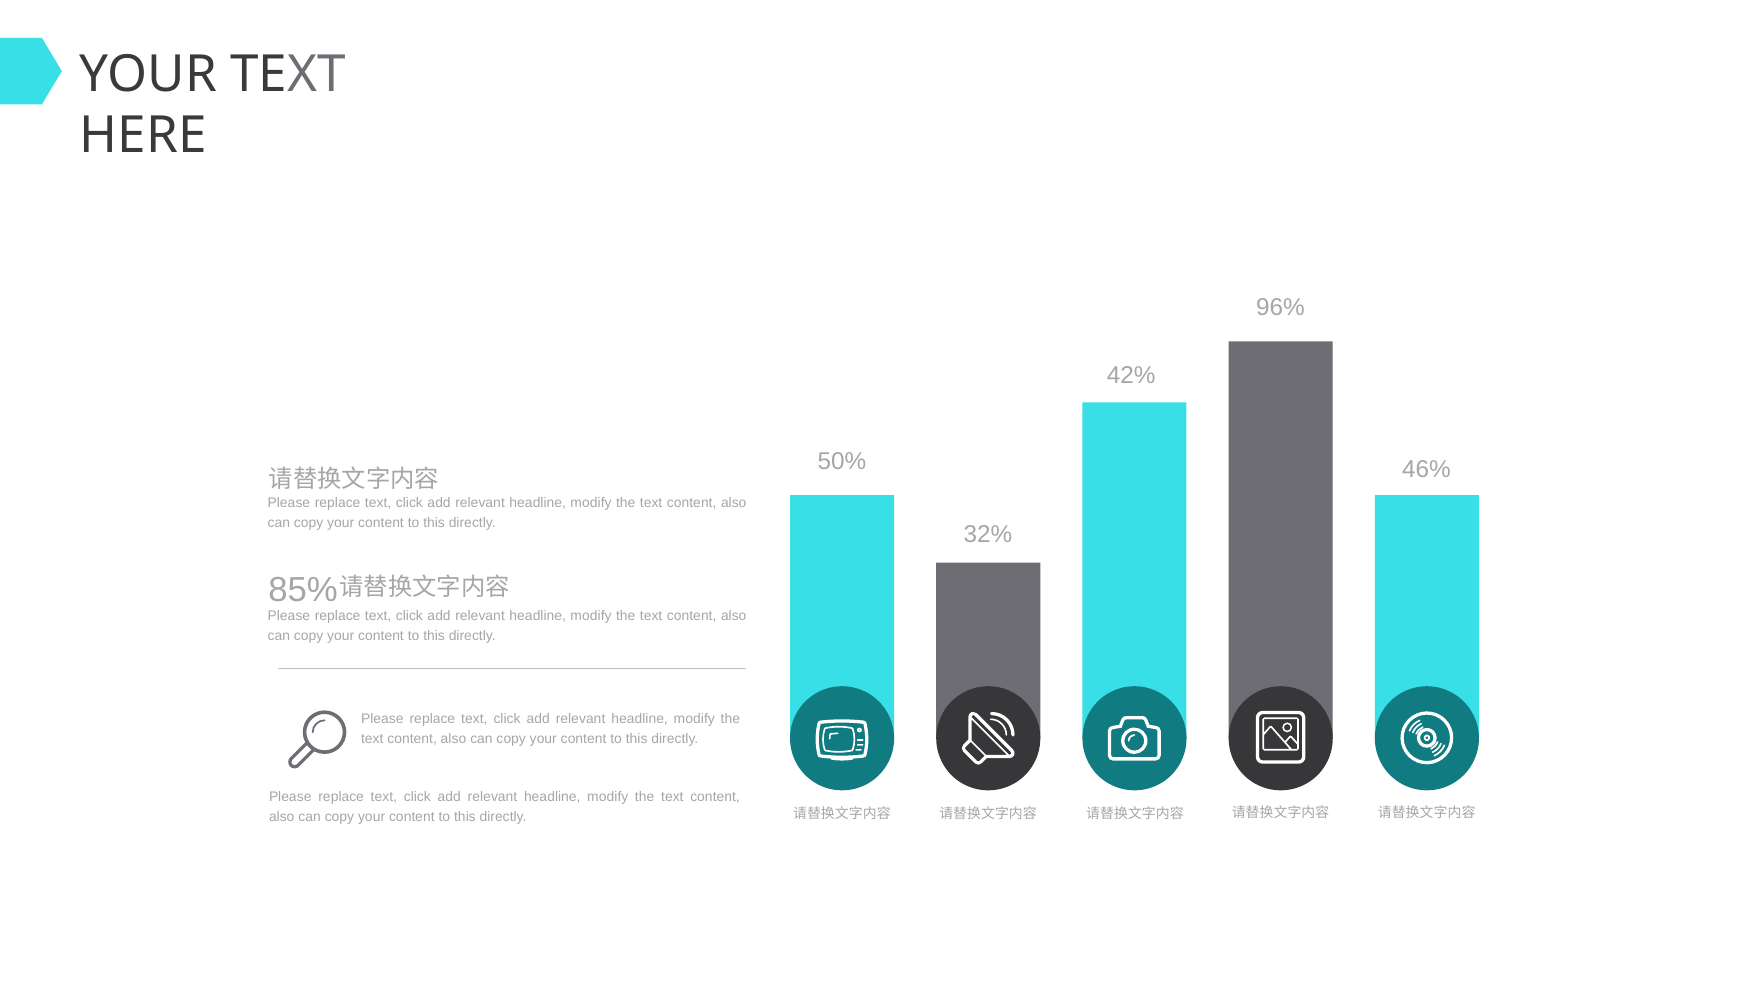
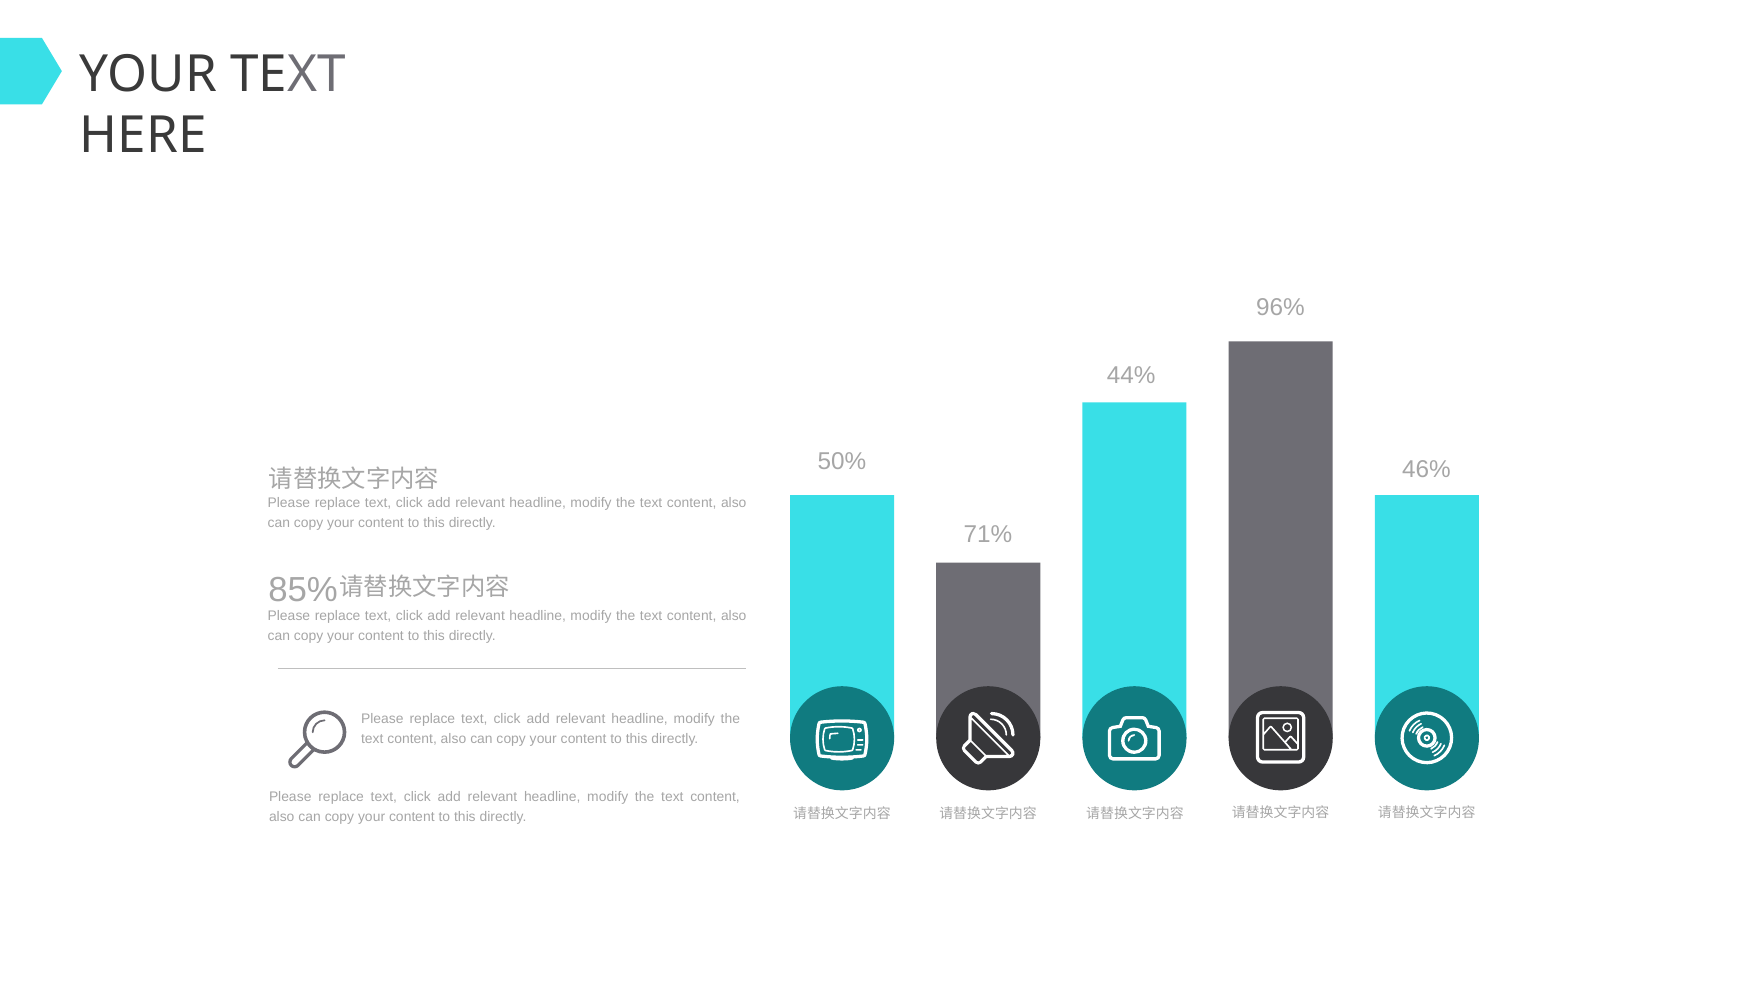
42%: 42% -> 44% (1131, 376)
32%: 32% -> 71% (988, 534)
